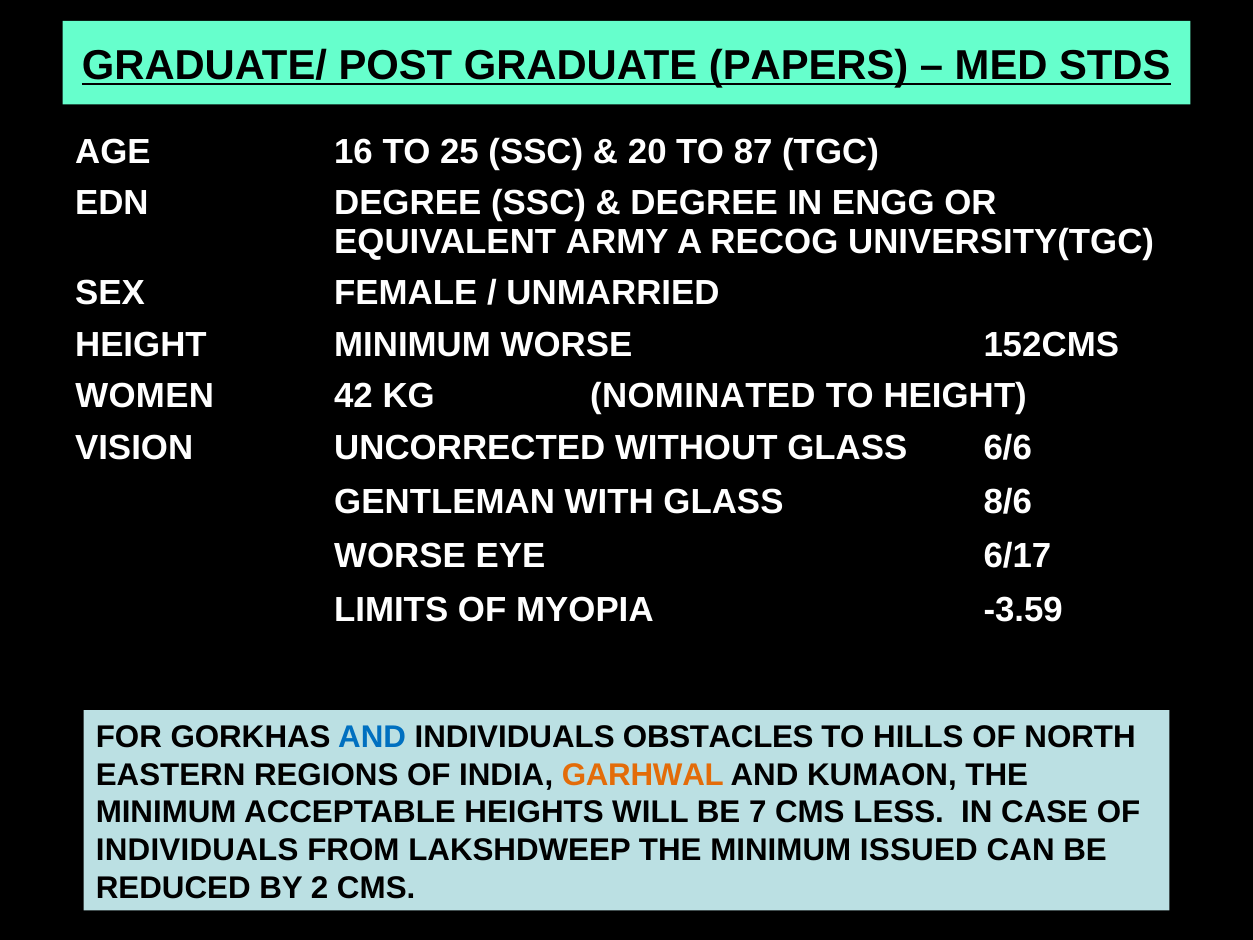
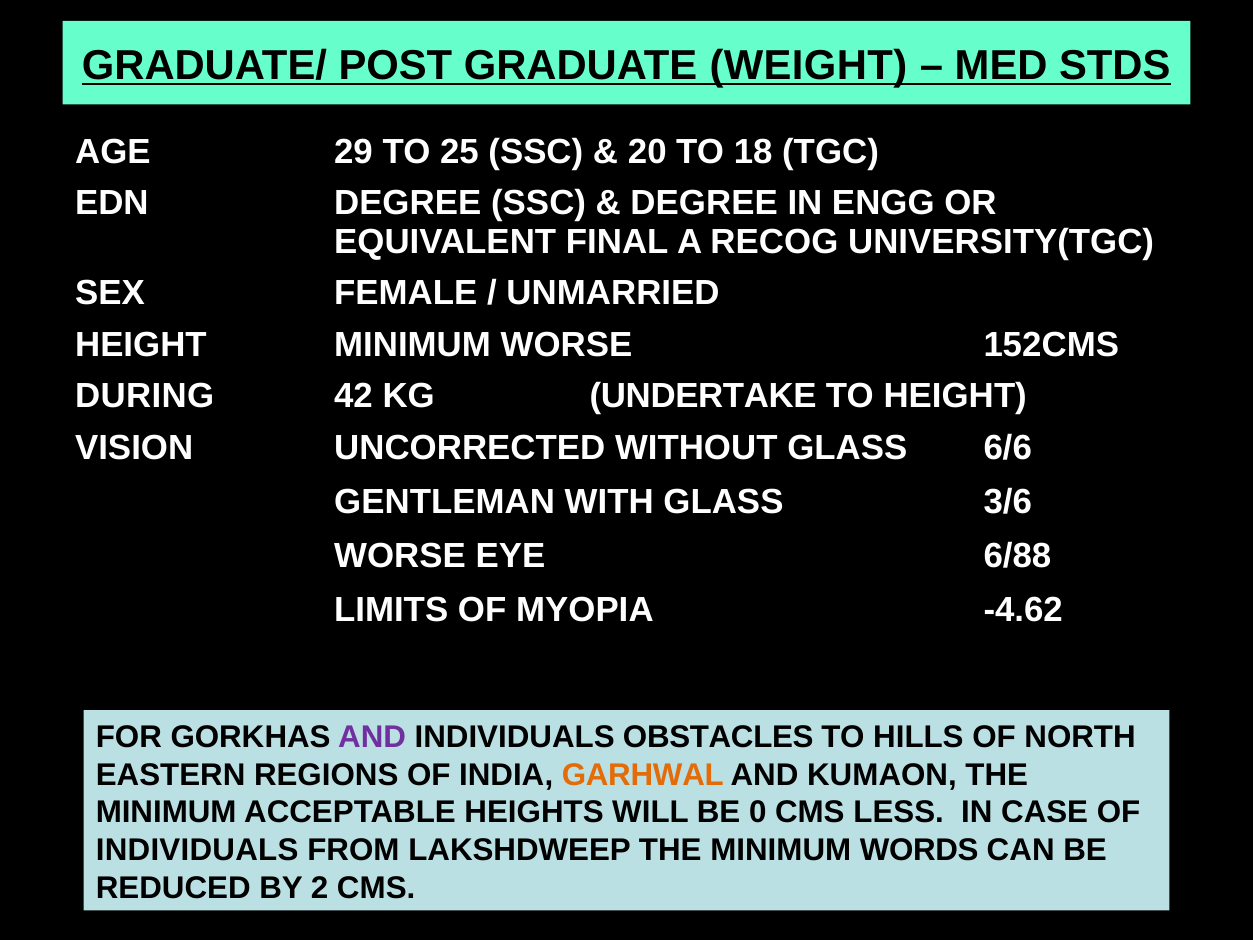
PAPERS: PAPERS -> WEIGHT (808, 66)
16: 16 -> 29 (354, 152)
87: 87 -> 18 (753, 152)
ARMY: ARMY -> FINAL (617, 242)
WOMEN: WOMEN -> DURING (145, 396)
NOMINATED: NOMINATED -> UNDERTAKE (703, 396)
8/6: 8/6 -> 3/6 (1008, 502)
6/17: 6/17 -> 6/88 (1017, 556)
-3.59: -3.59 -> -4.62 (1023, 610)
AND colour: blue -> purple (372, 737)
7: 7 -> 0 (758, 812)
ISSUED: ISSUED -> WORDS (919, 850)
